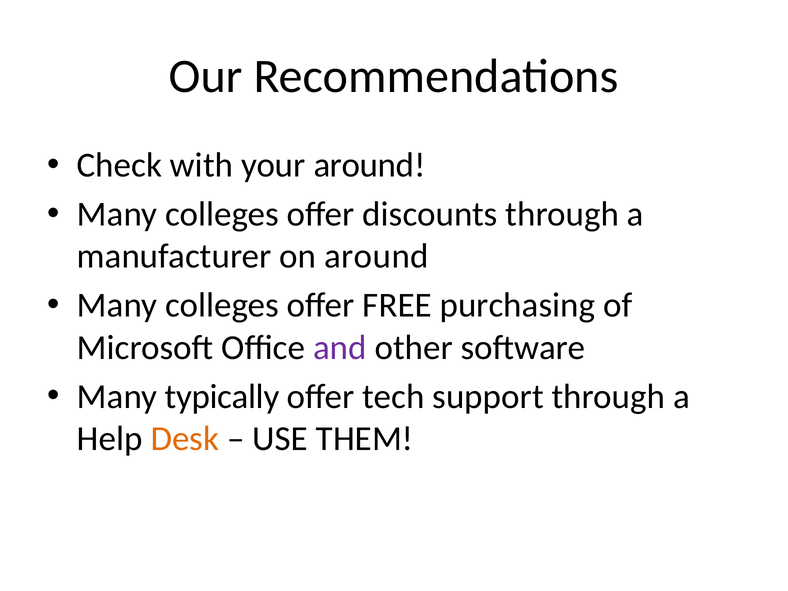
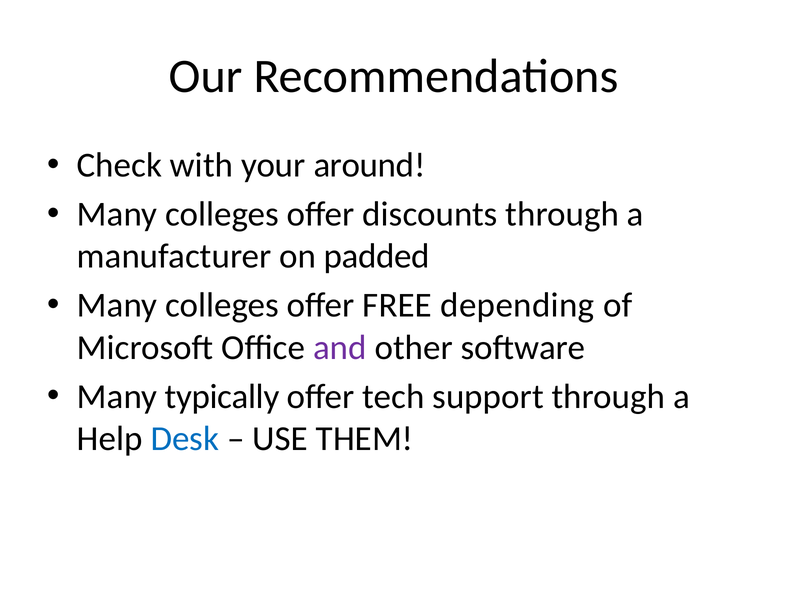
on around: around -> padded (377, 256)
purchasing: purchasing -> depending (517, 305)
Desk colour: orange -> blue (185, 439)
